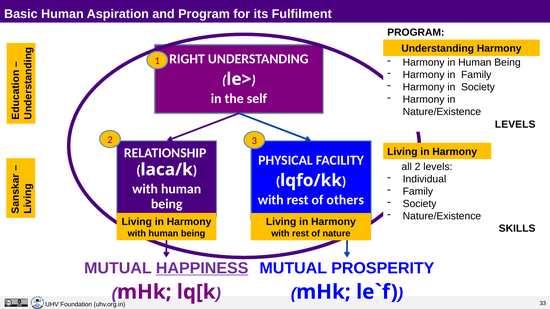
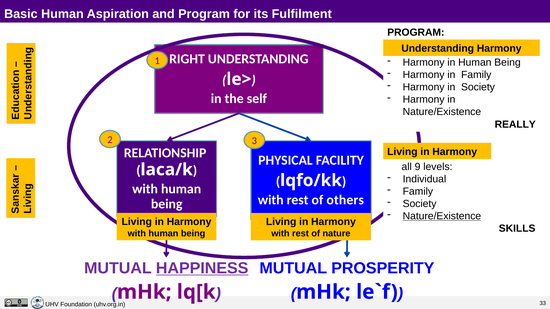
LEVELS: LEVELS -> REALLY (515, 124)
all 2: 2 -> 9 (418, 167)
Nature/Existence underline: none -> present (442, 216)
